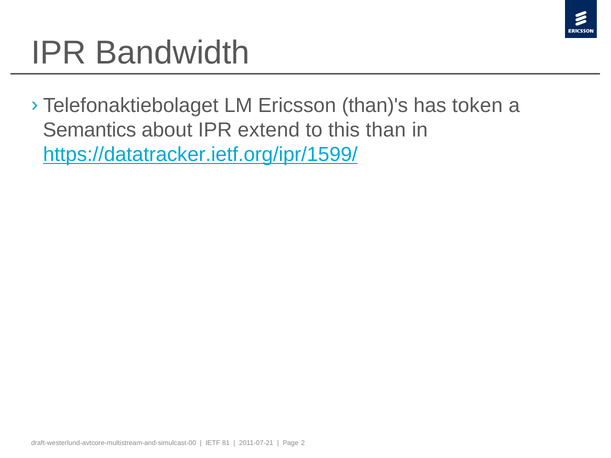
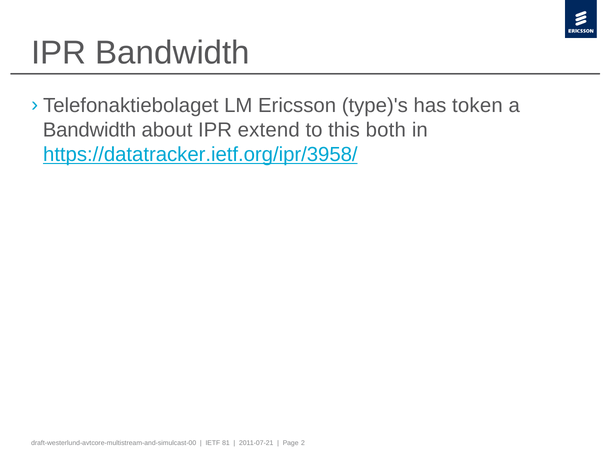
than)'s: than)'s -> type)'s (375, 106)
Semantics: Semantics -> Bandwidth (90, 130)
than: than -> both (386, 130)
https://datatracker.ietf.org/ipr/1599/: https://datatracker.ietf.org/ipr/1599/ -> https://datatracker.ietf.org/ipr/3958/ (200, 154)
